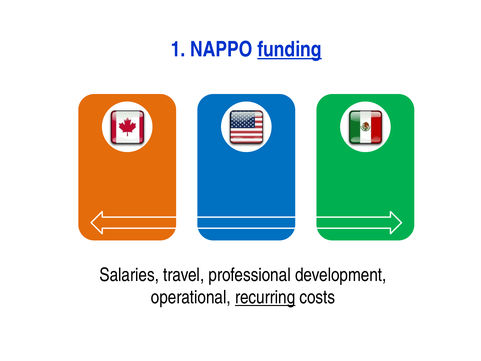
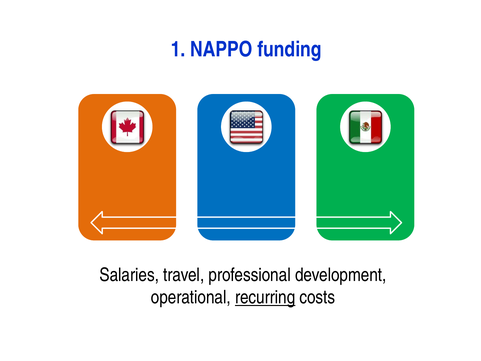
funding underline: present -> none (290, 50)
